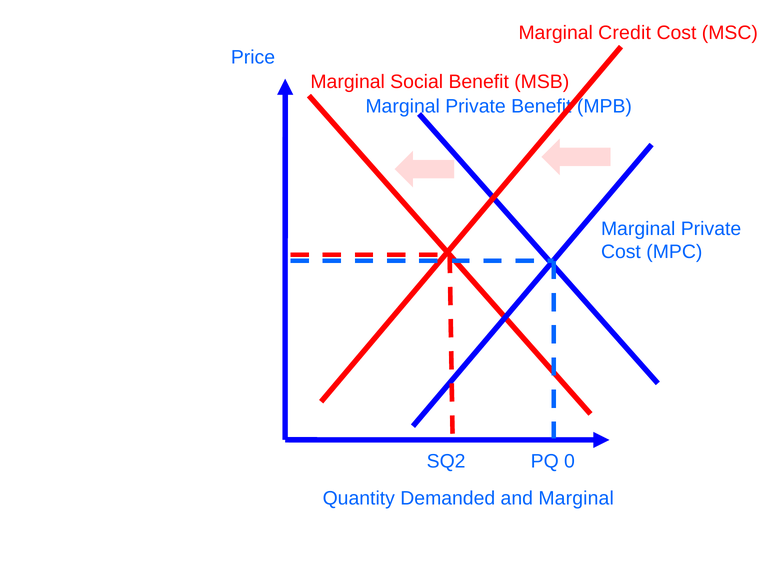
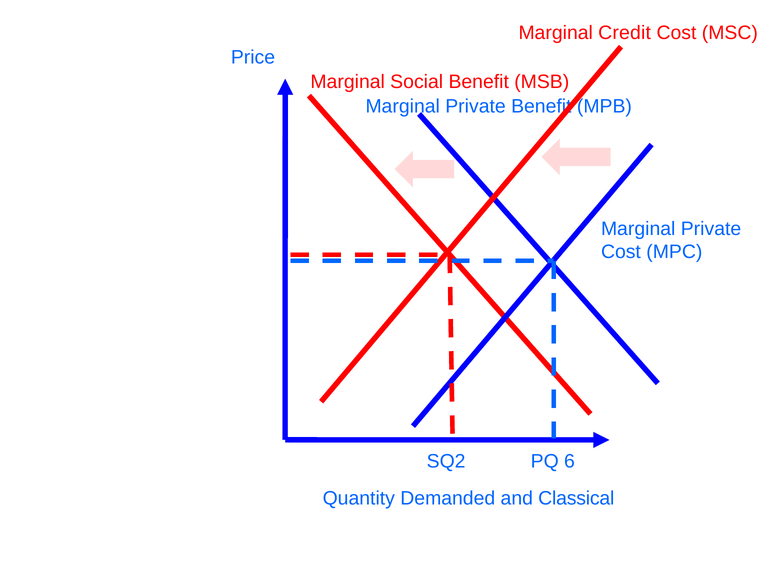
0: 0 -> 6 (569, 461)
and Marginal: Marginal -> Classical (576, 498)
